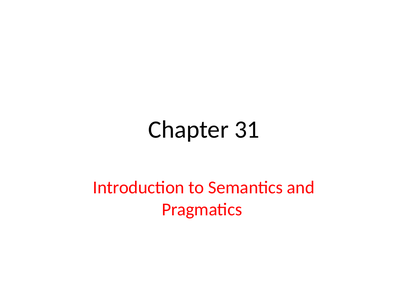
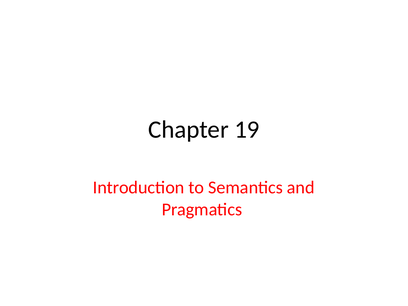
31: 31 -> 19 (247, 130)
